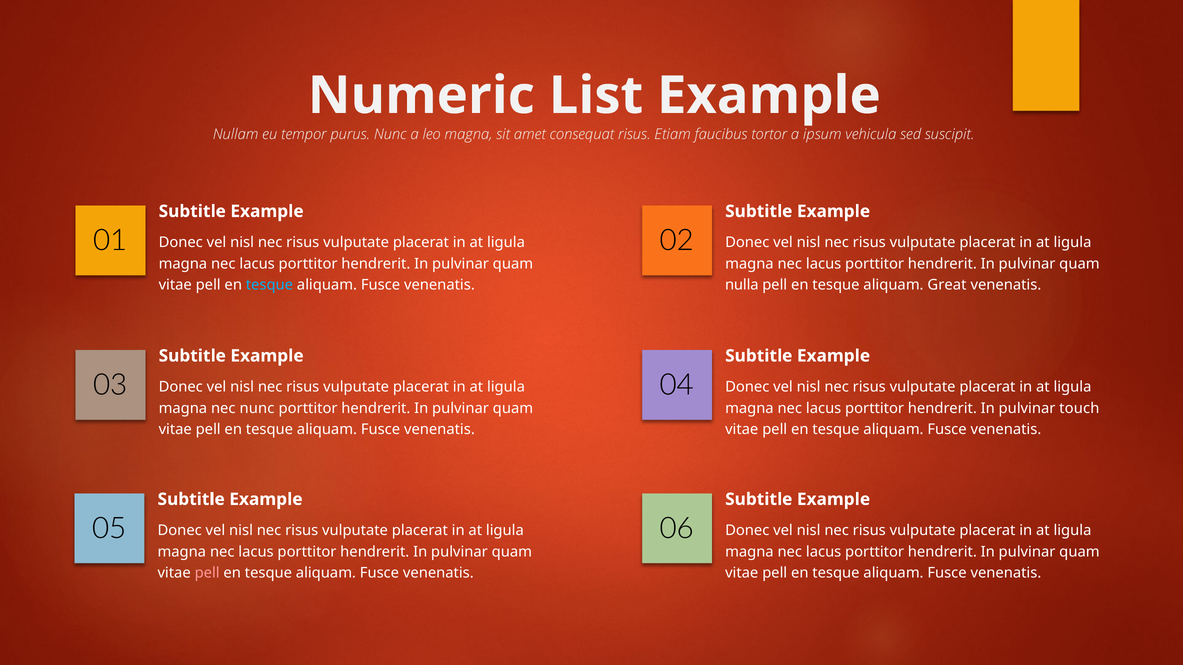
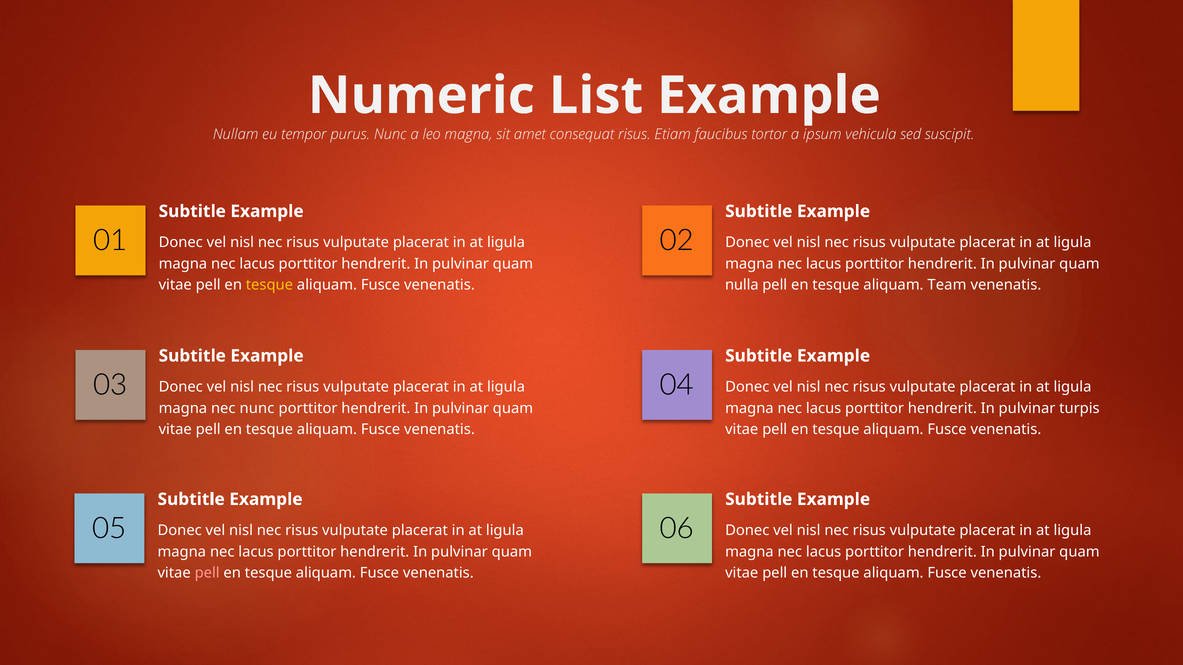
tesque colour: light blue -> yellow (269, 285)
Great: Great -> Team (947, 285)
touch: touch -> turpis (1079, 409)
